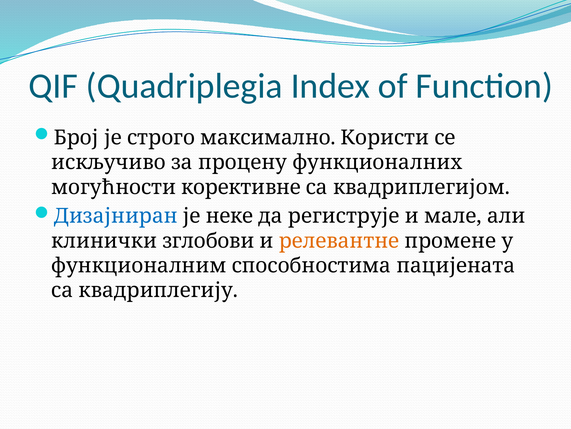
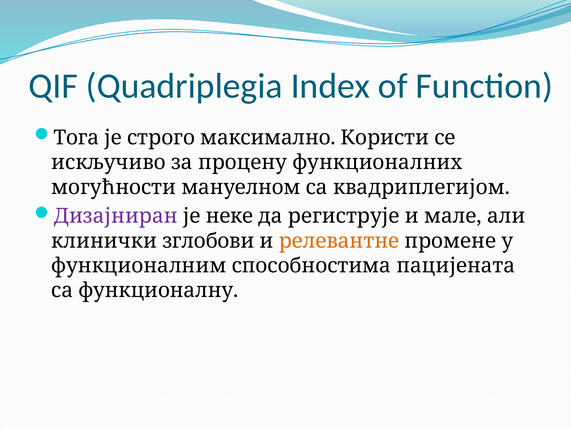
Број: Број -> Тога (76, 137)
корективне: корективне -> мануелном (241, 187)
Дизајниран colour: blue -> purple (116, 216)
квадриплегију: квадриплегију -> функционалну (158, 290)
